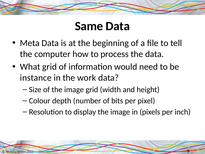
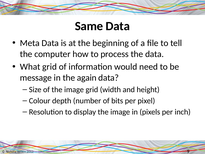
instance: instance -> message (36, 78)
work: work -> again (87, 78)
